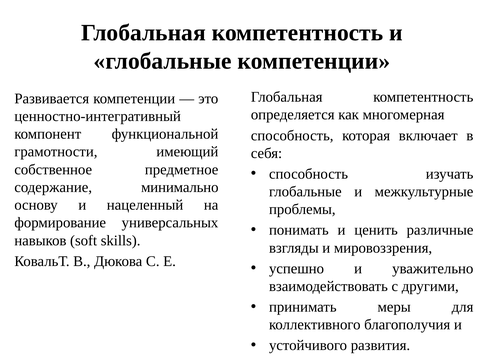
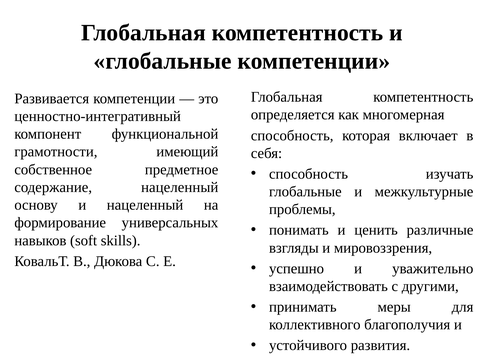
содержание минимально: минимально -> нацеленный (180, 187)
